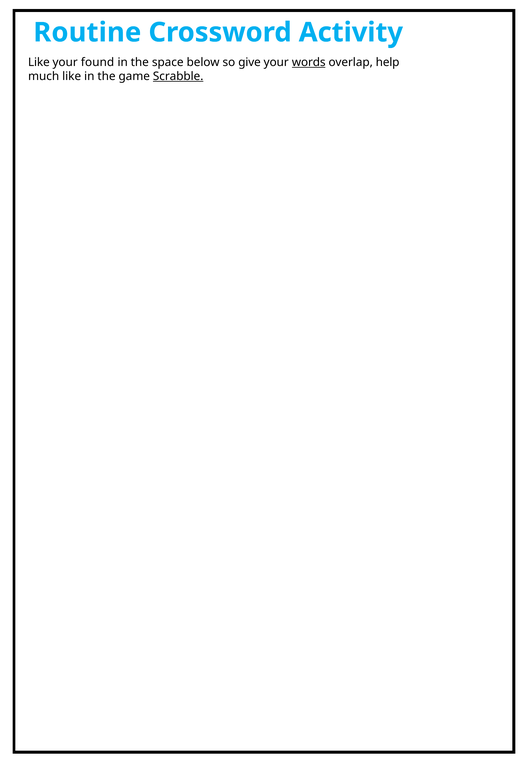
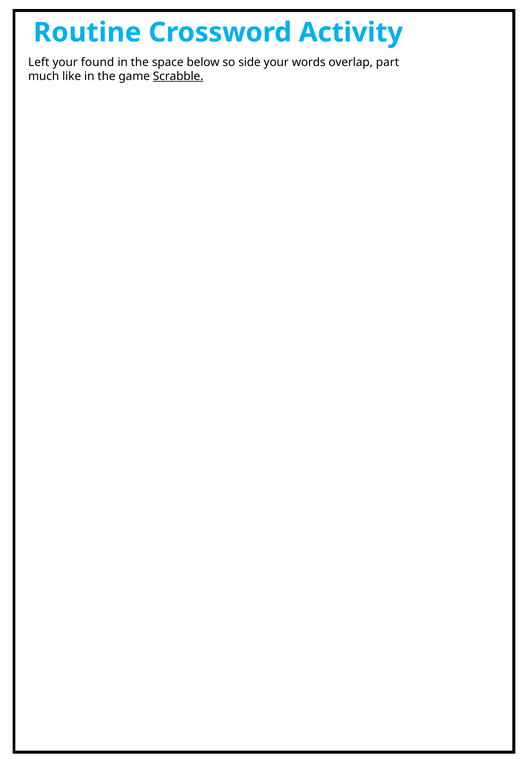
Like: Like -> Left (39, 62)
give: give -> side (249, 62)
words underline: present -> none (309, 62)
help: help -> part (387, 62)
